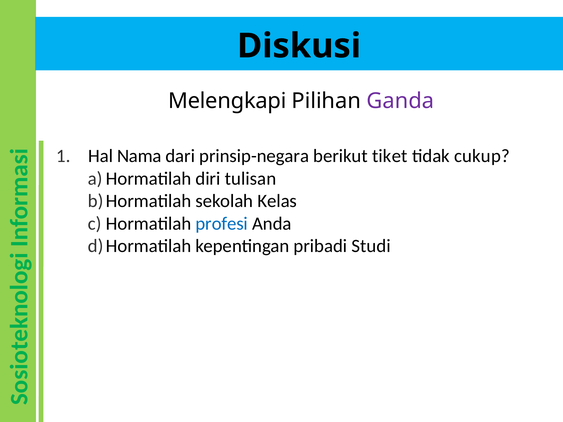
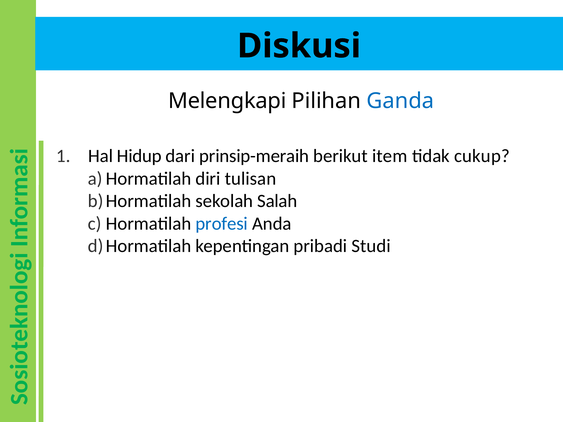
Ganda colour: purple -> blue (400, 101)
Nama: Nama -> Hidup (139, 156)
prinsip-negara: prinsip-negara -> prinsip-meraih (254, 156)
tiket: tiket -> item (390, 156)
Kelas: Kelas -> Salah (277, 201)
